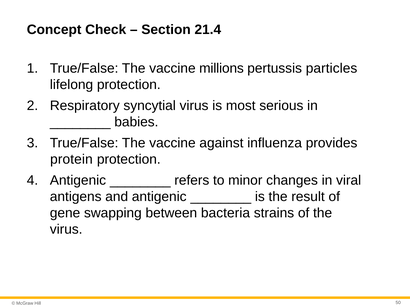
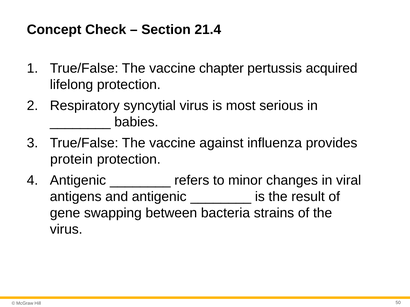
millions: millions -> chapter (222, 68)
particles: particles -> acquired (332, 68)
